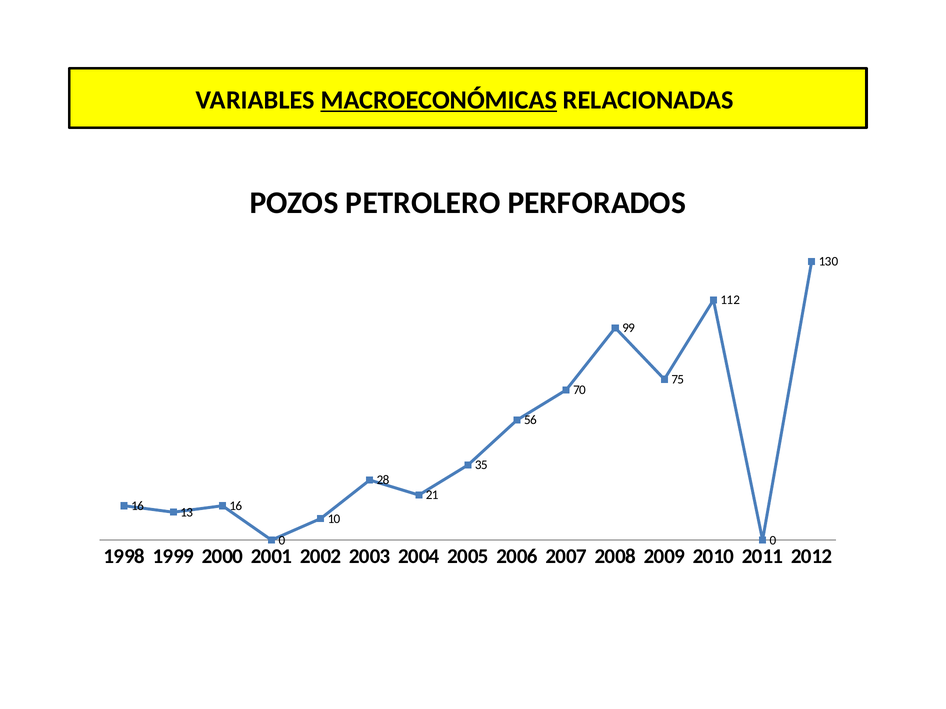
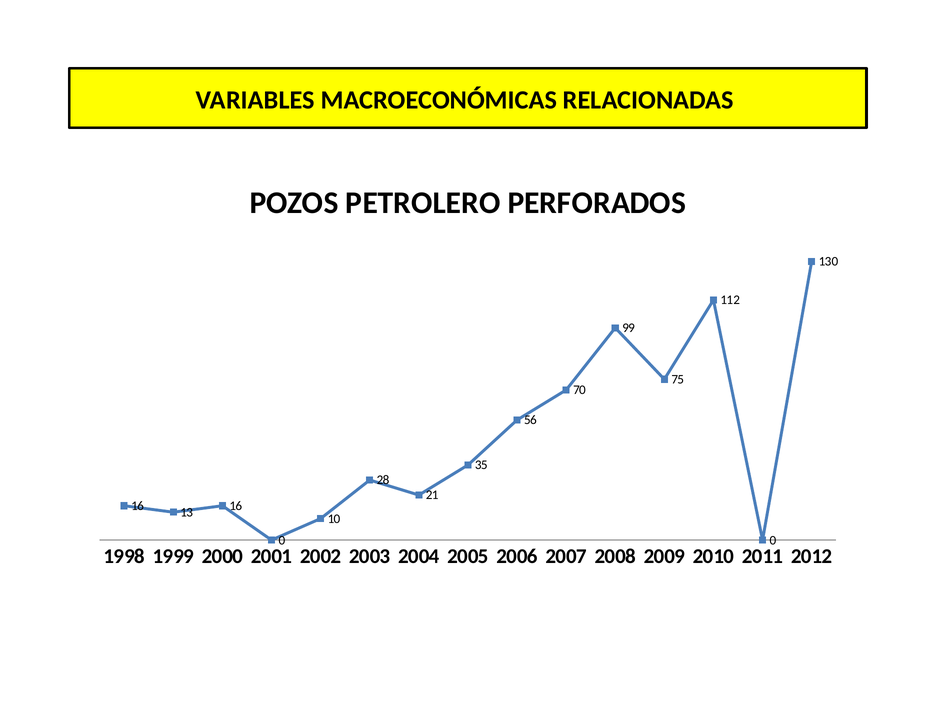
MACROECONÓMICAS underline: present -> none (439, 100)
